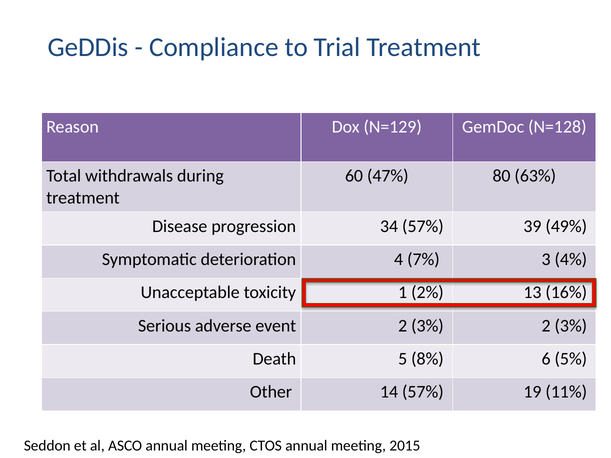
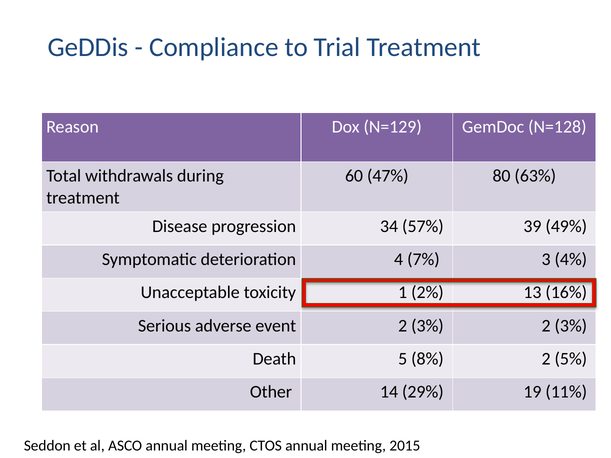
8% 6: 6 -> 2 (546, 359)
14 57%: 57% -> 29% (423, 392)
